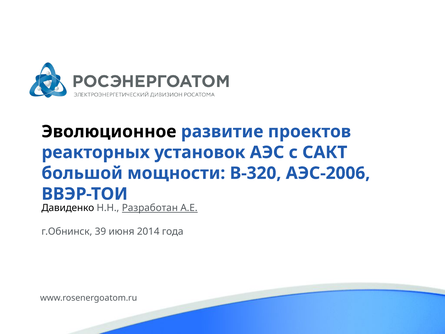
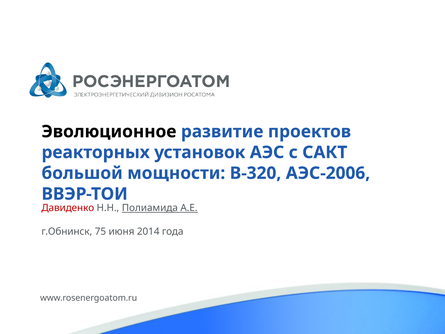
Давиденко colour: black -> red (68, 208)
Разработан: Разработан -> Полиамида (150, 208)
39: 39 -> 75 (100, 231)
